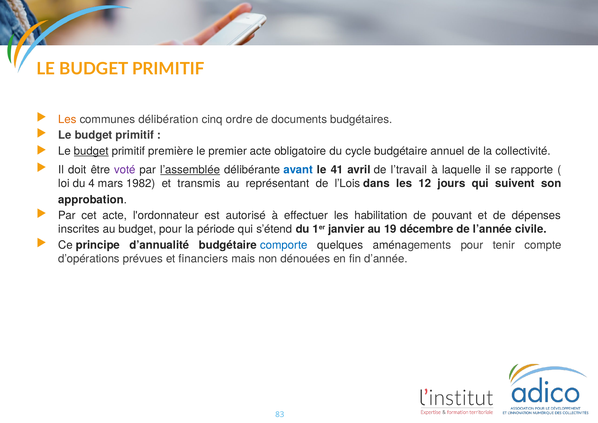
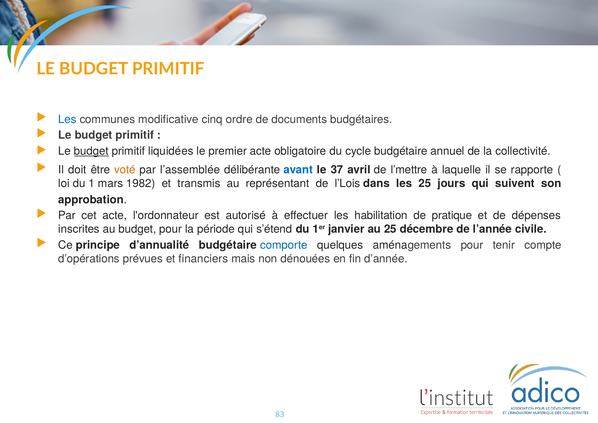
Les colour: orange -> blue (67, 119)
délibération: délibération -> modificative (168, 119)
première: première -> liquidées (171, 151)
voté colour: purple -> orange (125, 170)
l’assemblée underline: present -> none (190, 170)
41: 41 -> 37 (337, 170)
l’travail: l’travail -> l’mettre (409, 170)
4: 4 -> 1 (92, 183)
les 12: 12 -> 25 (425, 183)
pouvant: pouvant -> pratique (452, 215)
au 19: 19 -> 25 (390, 229)
